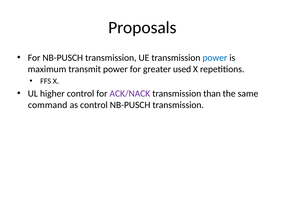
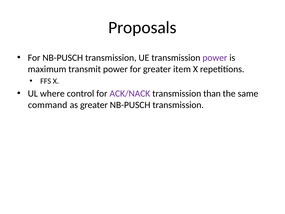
power colour: blue -> purple (215, 58)
used: used -> item (182, 69)
higher: higher -> where (52, 93)
as control: control -> greater (94, 105)
